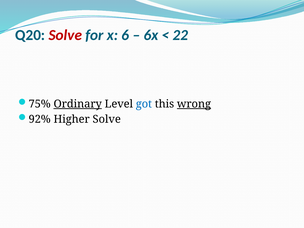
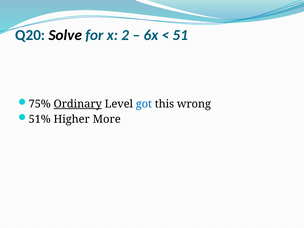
Solve colour: red -> black (65, 35)
6: 6 -> 2 (125, 35)
22: 22 -> 51 (180, 35)
wrong underline: present -> none (194, 104)
92%: 92% -> 51% (40, 119)
Higher Solve: Solve -> More (107, 119)
